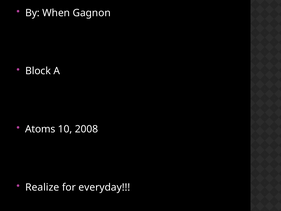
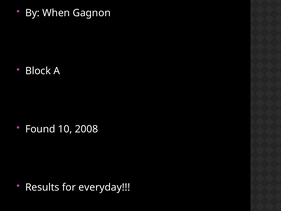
Atoms: Atoms -> Found (40, 129)
Realize: Realize -> Results (42, 187)
